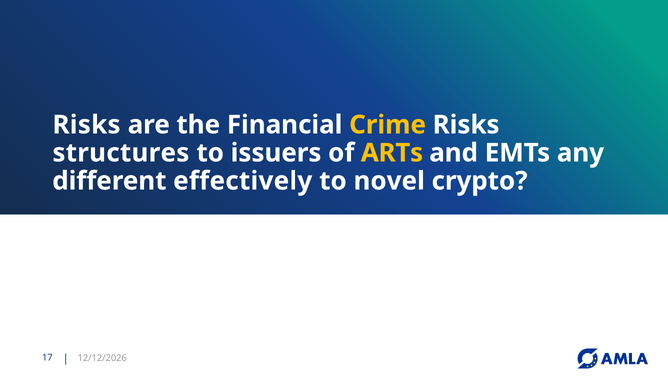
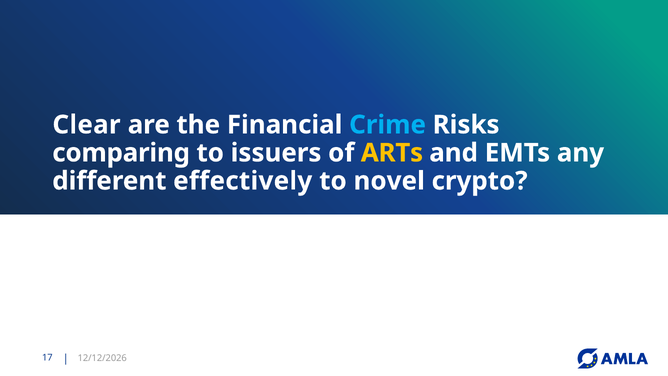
Risks: Risks -> Clear (86, 125)
Crime colour: yellow -> light blue (388, 125)
structures: structures -> comparing (121, 153)
